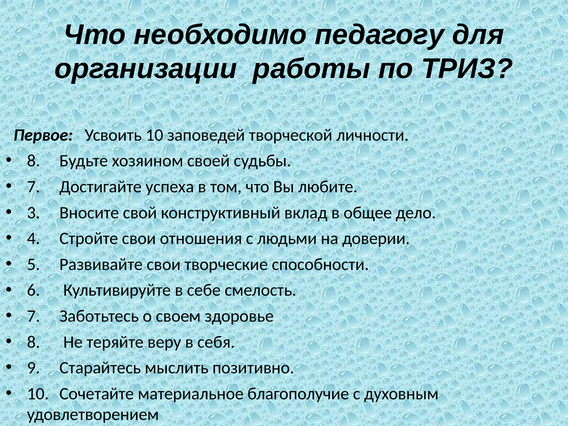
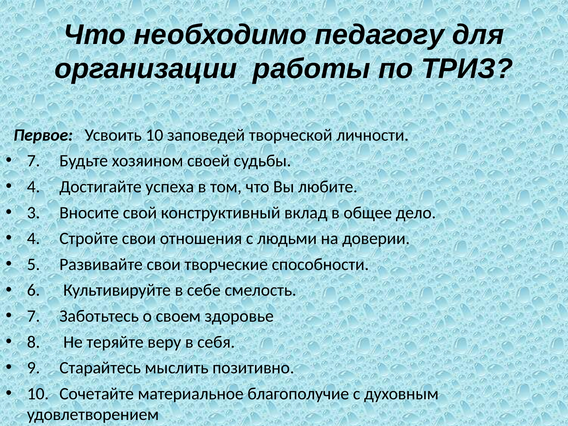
8: 8 -> 7 (34, 161)
7: 7 -> 4 (34, 187)
